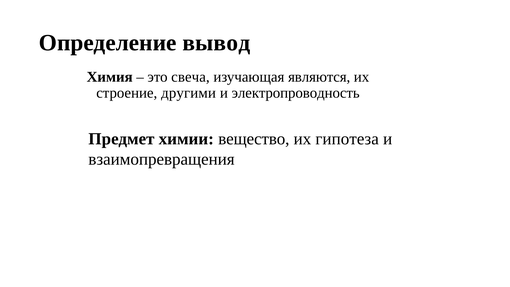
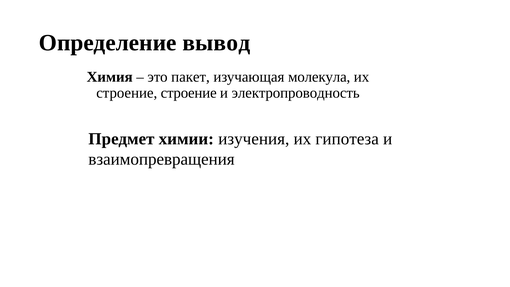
свеча: свеча -> пакет (191, 77)
являются: являются -> молекула (319, 77)
строение другими: другими -> строение (189, 93)
вещество: вещество -> изучения (254, 139)
